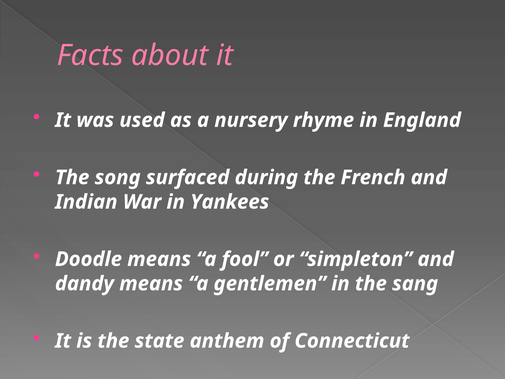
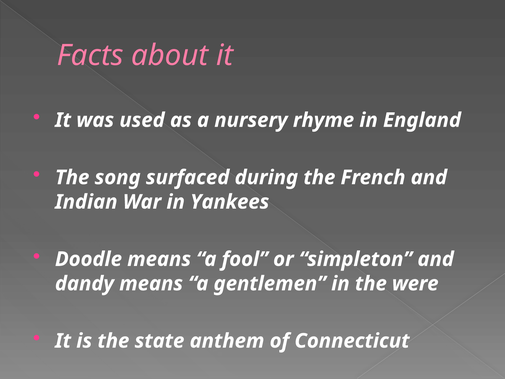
sang: sang -> were (415, 283)
